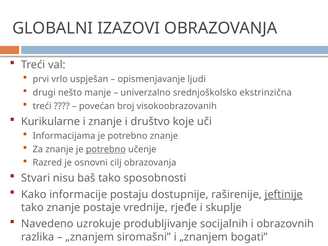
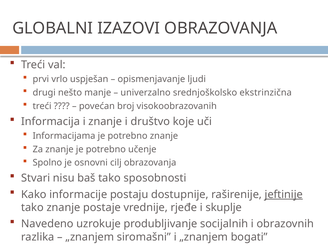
Kurikularne: Kurikularne -> Informacija (51, 121)
potrebno underline: present -> none (106, 149)
Razred: Razred -> Spolno (47, 163)
